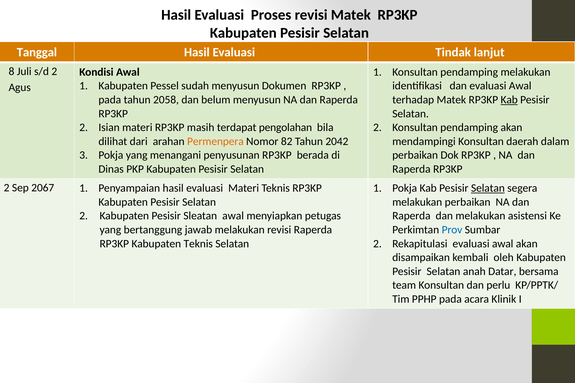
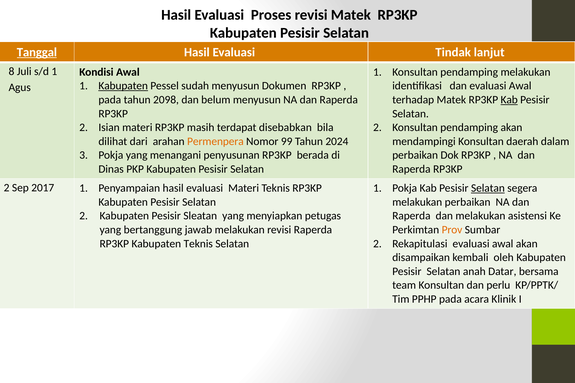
Tanggal underline: none -> present (37, 52)
s/d 2: 2 -> 1 (54, 72)
Kabupaten underline: none -> present (123, 86)
2058: 2058 -> 2098 (166, 100)
pengolahan: pengolahan -> disebabkan (285, 128)
82: 82 -> 99 (287, 141)
2042: 2042 -> 2024 (337, 141)
2067: 2067 -> 2017 (43, 188)
Sleatan awal: awal -> yang (233, 216)
Prov colour: blue -> orange (452, 230)
